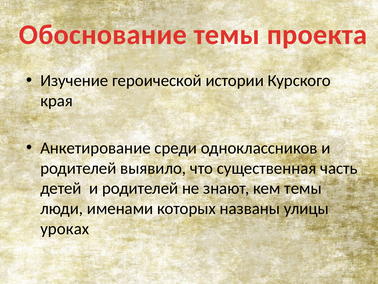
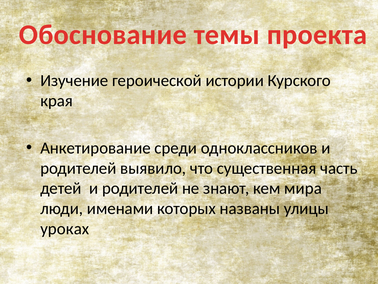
кем темы: темы -> мира (303, 188)
